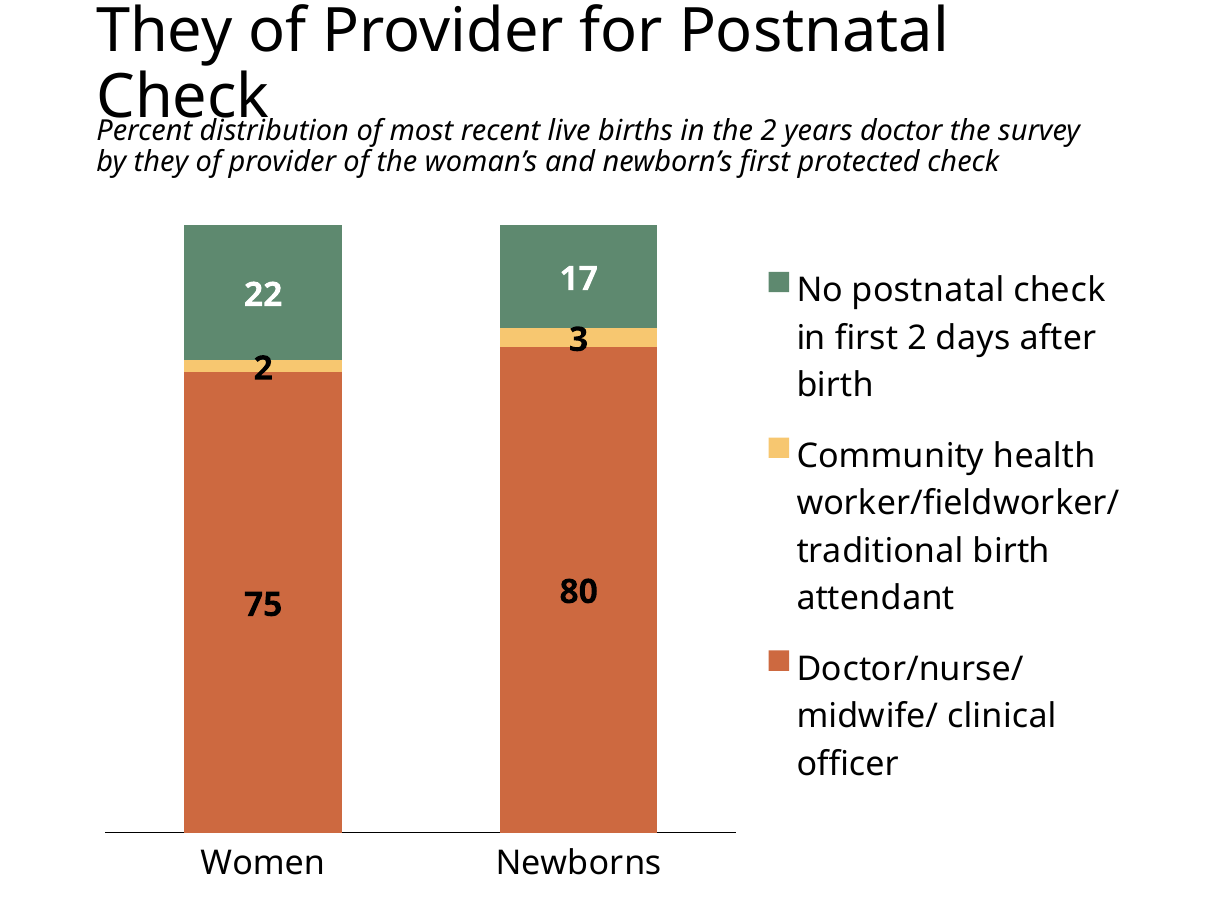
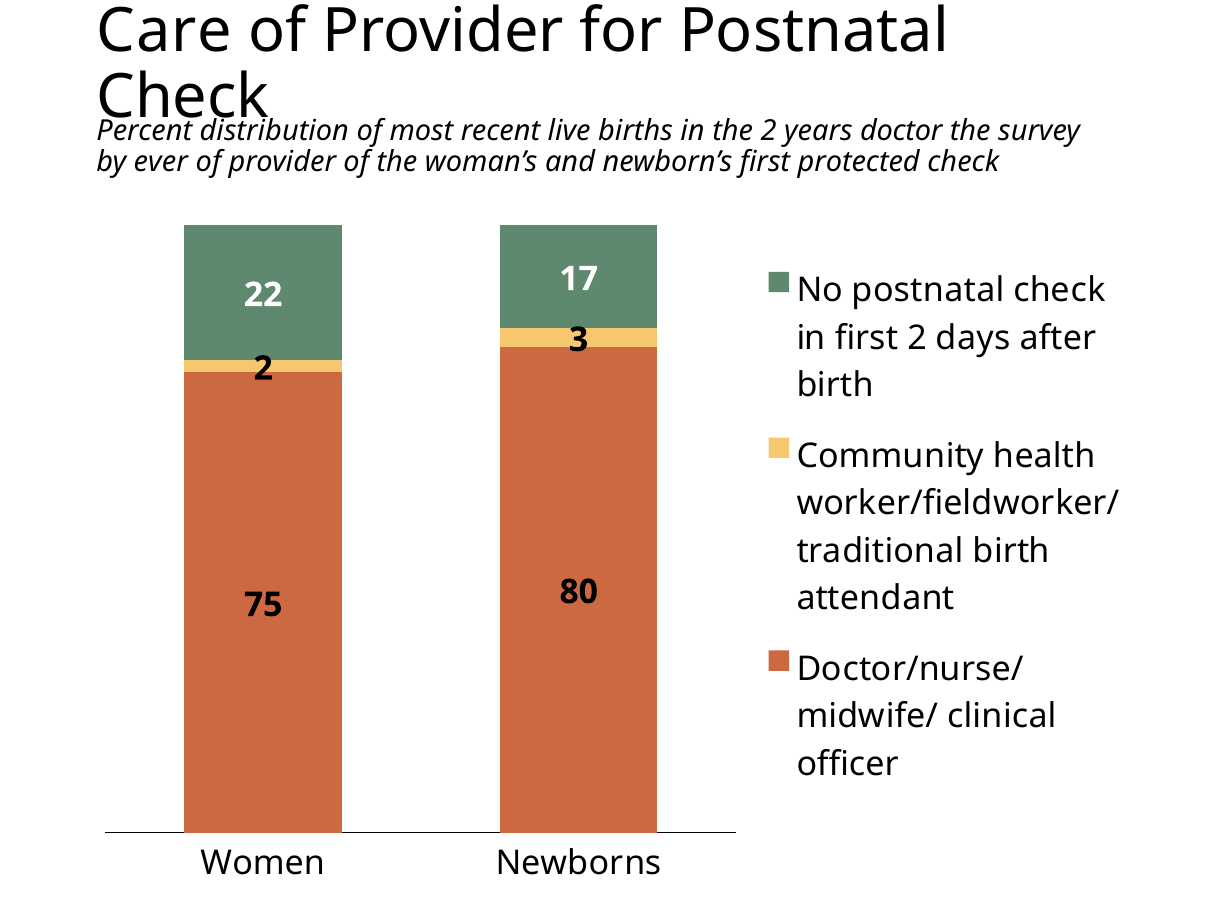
They: They -> Care (164, 31)
by they: they -> ever (161, 162)
